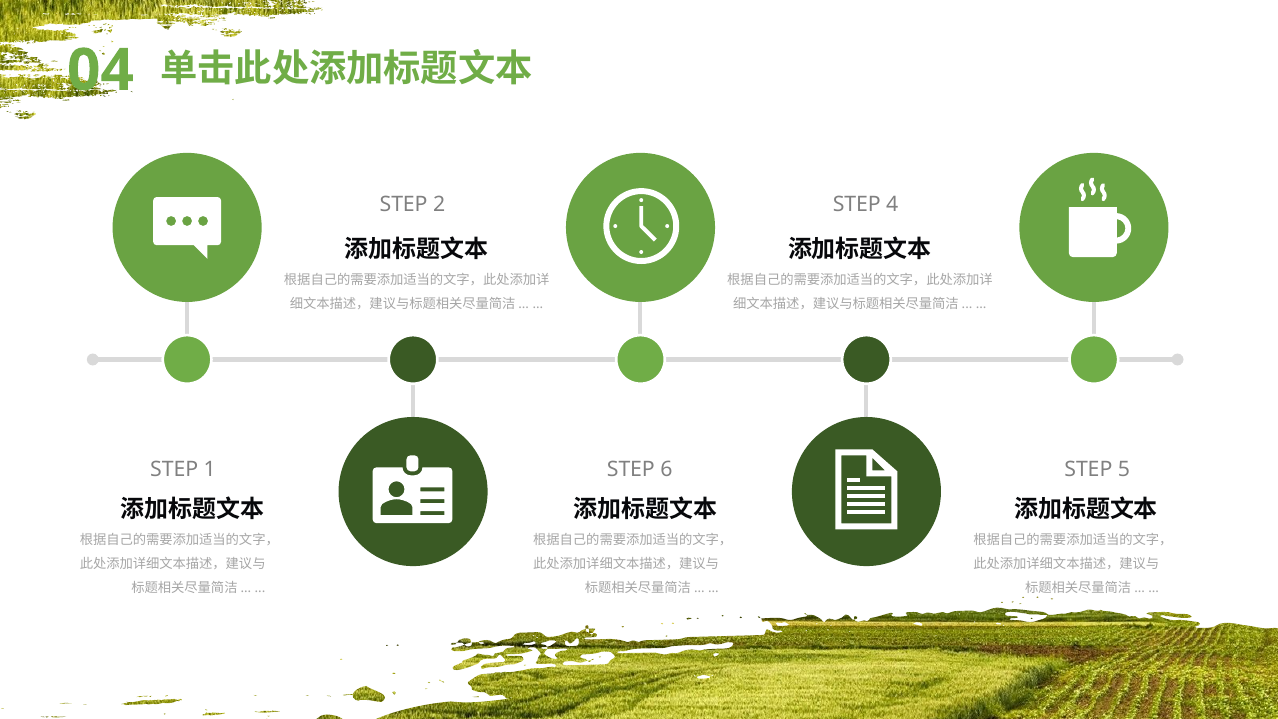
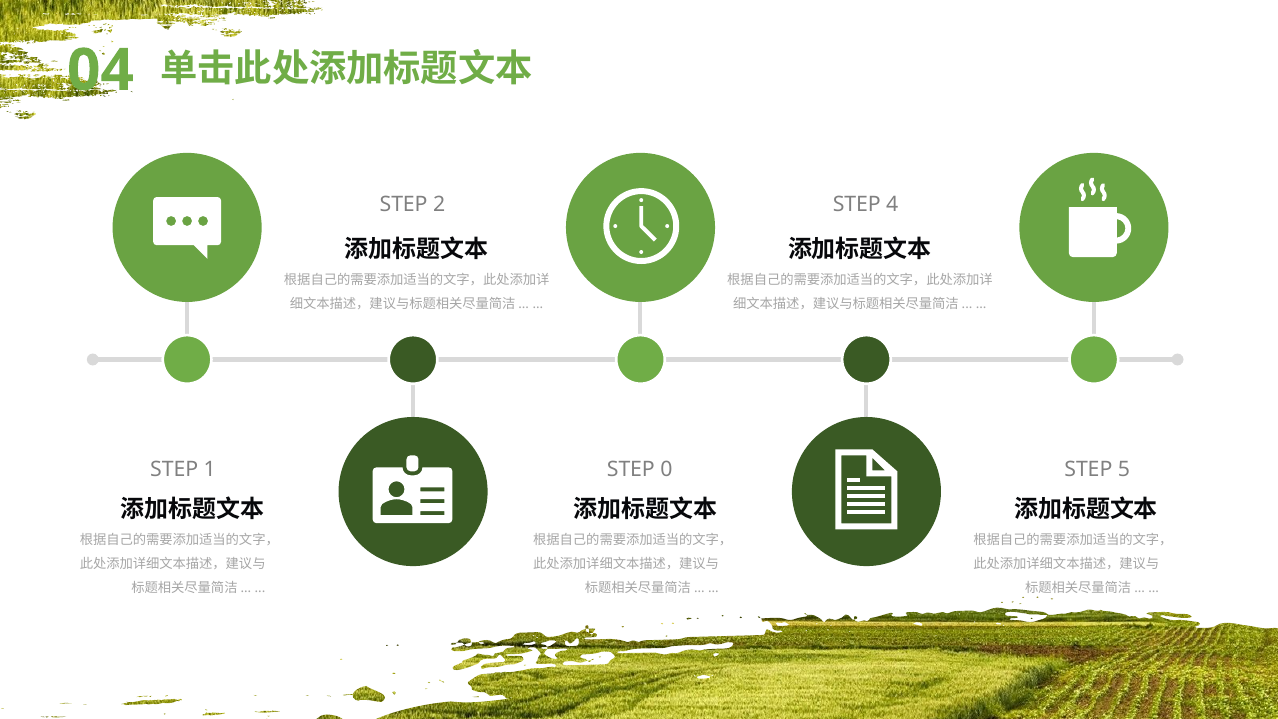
6: 6 -> 0 (666, 470)
